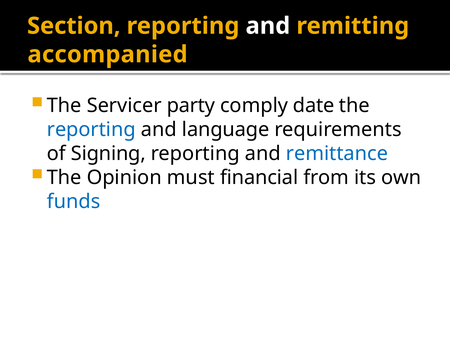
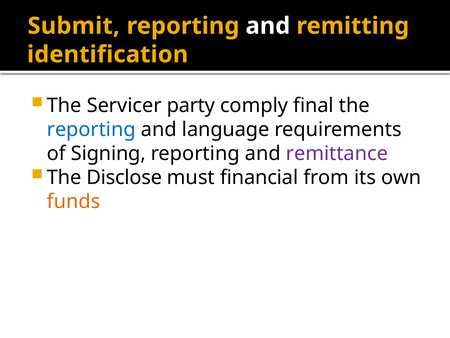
Section: Section -> Submit (74, 26)
accompanied: accompanied -> identification (108, 54)
date: date -> final (314, 105)
remittance colour: blue -> purple (337, 153)
Opinion: Opinion -> Disclose (124, 177)
funds colour: blue -> orange (74, 201)
